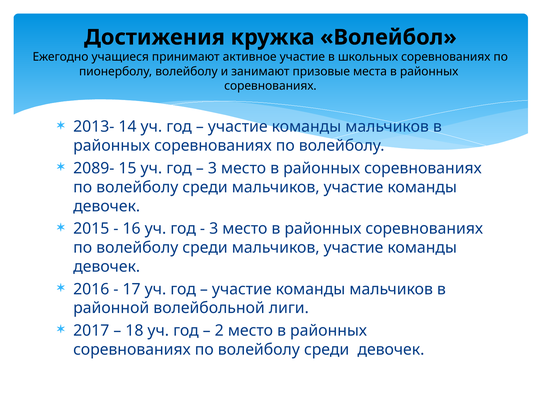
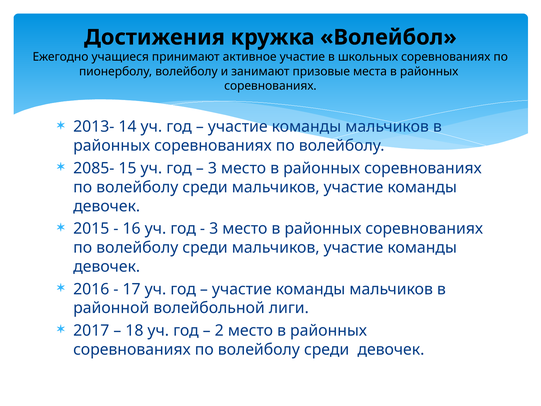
2089-: 2089- -> 2085- (94, 168)
